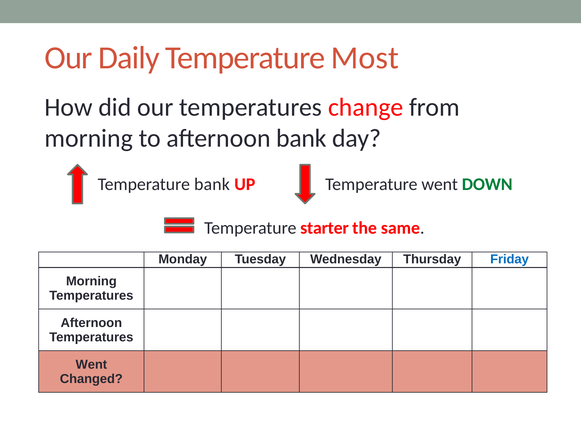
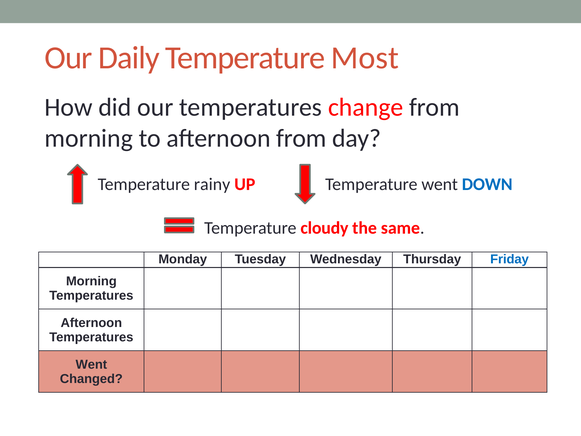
afternoon bank: bank -> from (301, 138)
Temperature bank: bank -> rainy (212, 184)
DOWN colour: green -> blue (487, 184)
starter: starter -> cloudy (324, 228)
